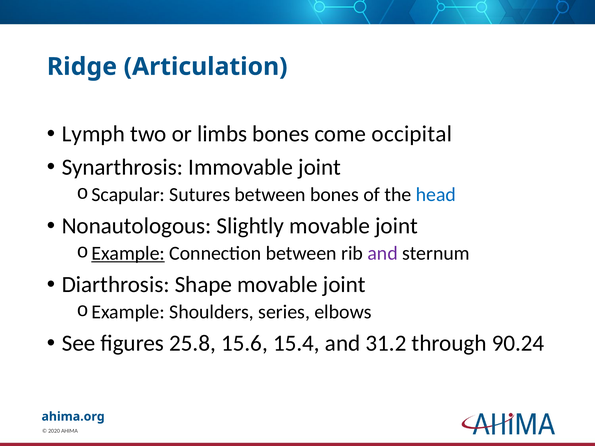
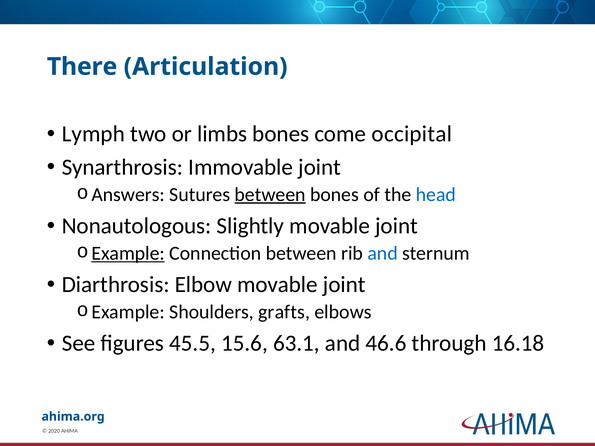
Ridge: Ridge -> There (82, 67)
Scapular: Scapular -> Answers (128, 195)
between underline: none -> present (270, 195)
and colour: purple -> blue (383, 253)
Shape: Shape -> Elbow (203, 285)
series: series -> grafts (284, 312)
25.8: 25.8 -> 45.5 (193, 344)
15.4: 15.4 -> 63.1 (296, 344)
31.2: 31.2 -> 46.6 (386, 344)
90.24: 90.24 -> 16.18 (518, 344)
